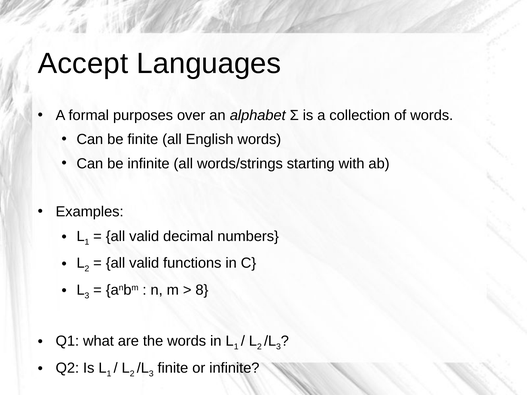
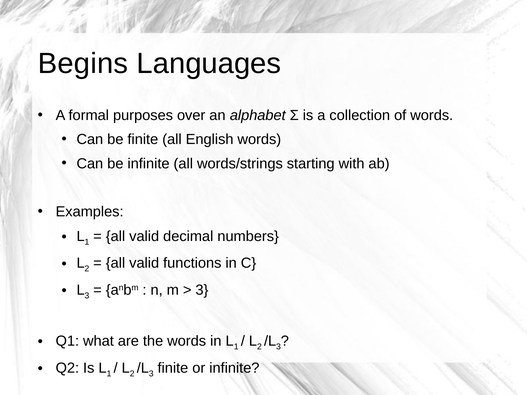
Accept: Accept -> Begins (83, 64)
8: 8 -> 3 (202, 290)
